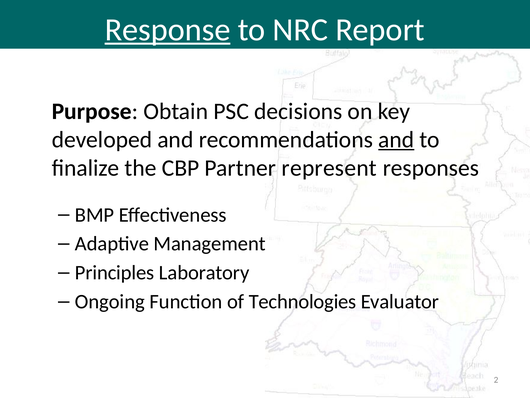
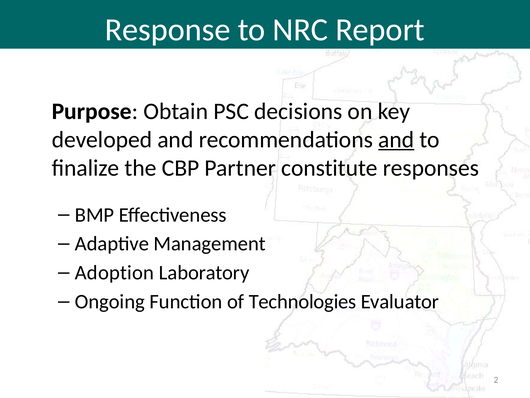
Response underline: present -> none (168, 30)
represent: represent -> constitute (329, 168)
Principles: Principles -> Adoption (114, 272)
